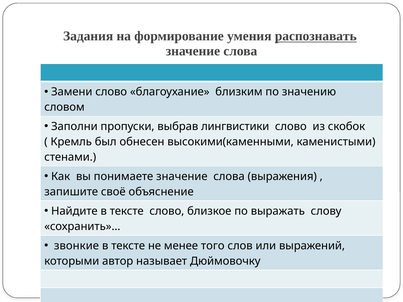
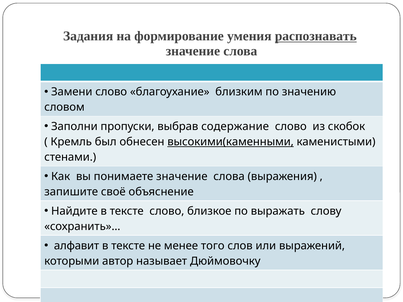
лингвистики: лингвистики -> содержание (235, 127)
высокими(каменными underline: none -> present (231, 142)
звонкие: звонкие -> алфавит (77, 246)
